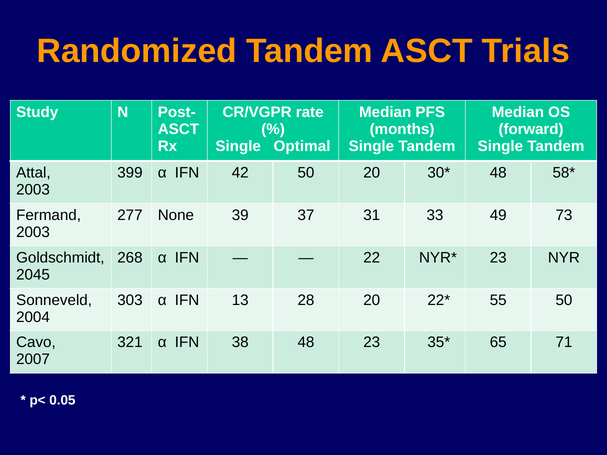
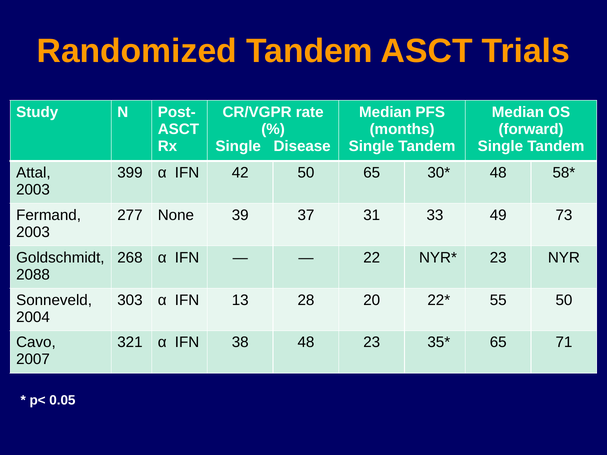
Optimal: Optimal -> Disease (302, 146)
50 20: 20 -> 65 (372, 173)
2045: 2045 -> 2088 (33, 275)
